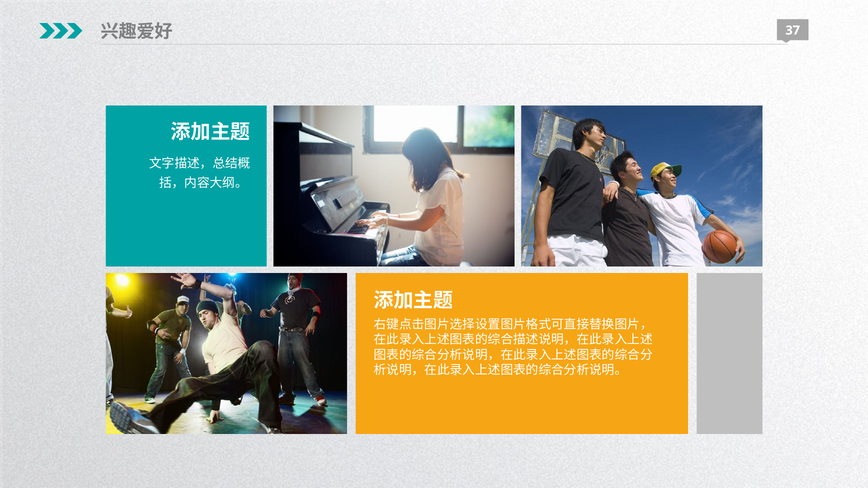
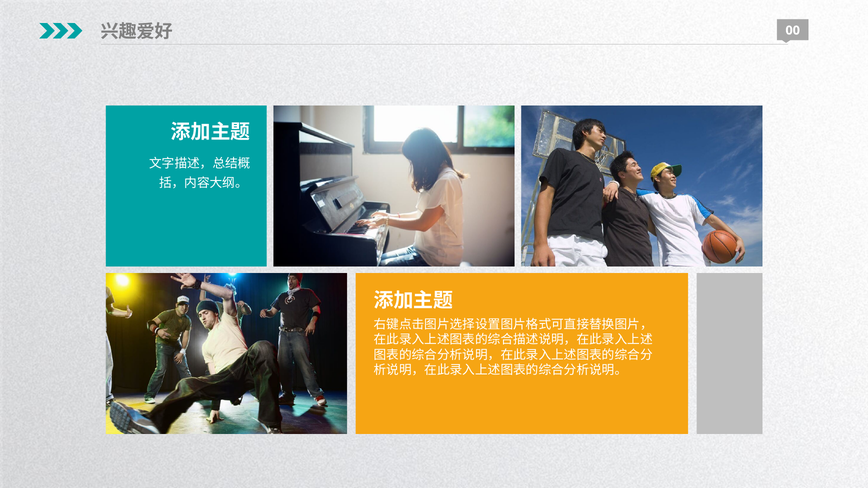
37: 37 -> 00 (793, 30)
